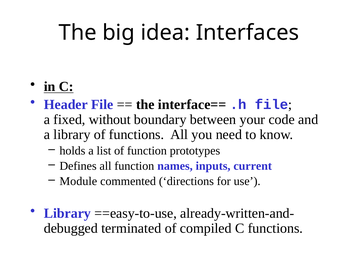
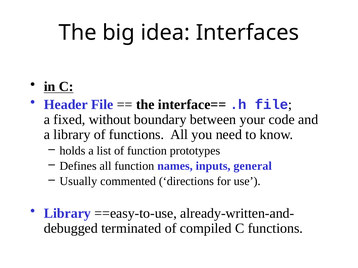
current: current -> general (253, 166)
Module: Module -> Usually (78, 182)
